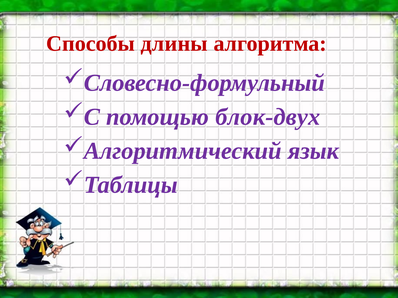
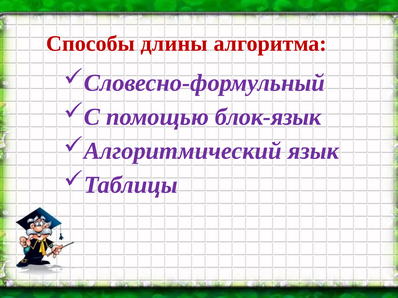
блок-двух: блок-двух -> блок-язык (268, 117)
